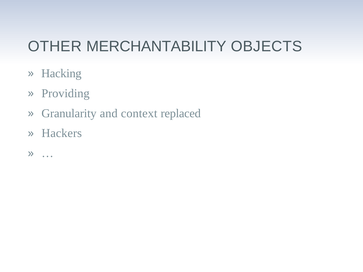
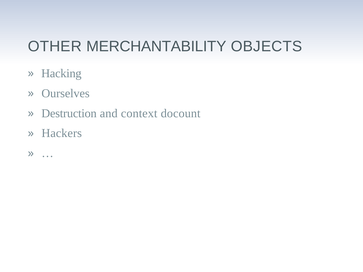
Providing: Providing -> Ourselves (66, 93)
Granularity: Granularity -> Destruction (69, 113)
replaced: replaced -> docount (181, 113)
